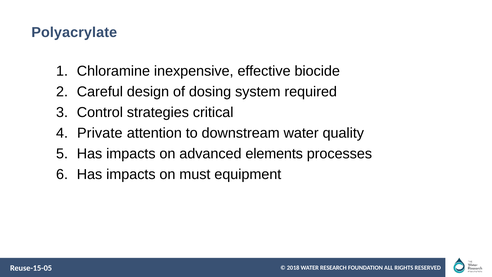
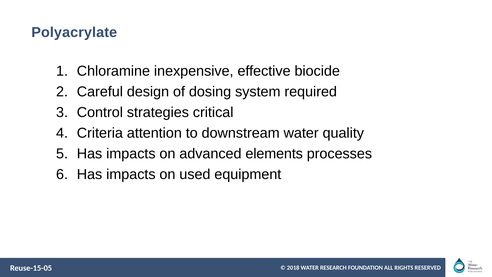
Private: Private -> Criteria (100, 133)
must: must -> used (195, 174)
